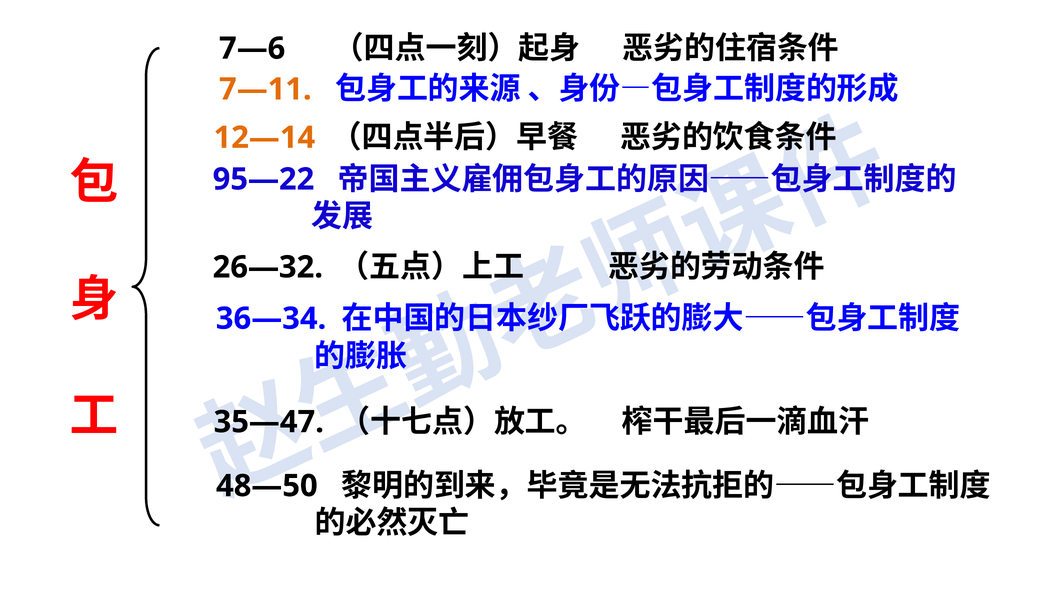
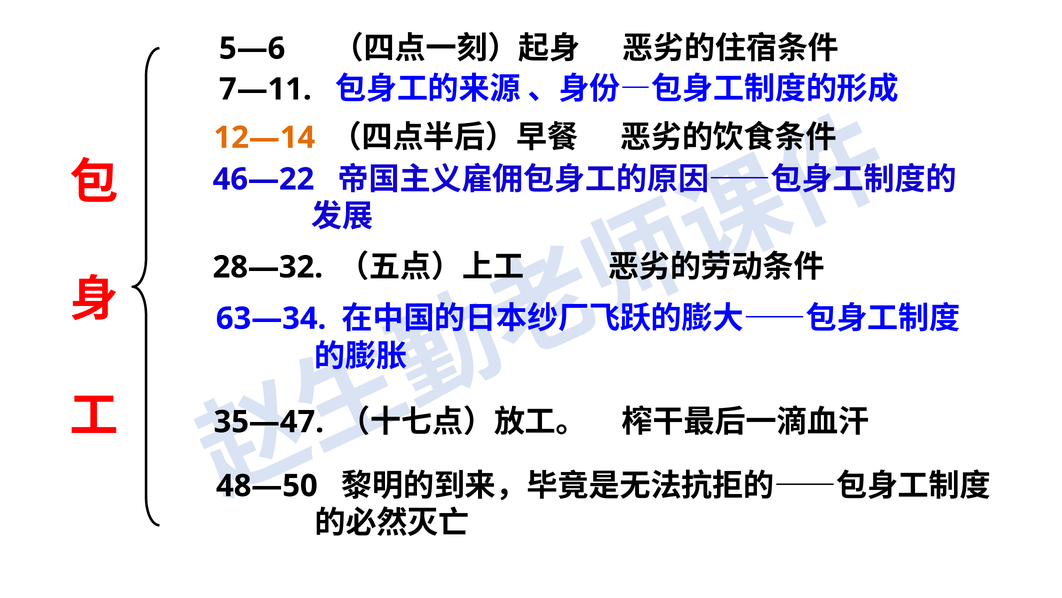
7—6: 7—6 -> 5—6 (252, 48)
7—11 colour: orange -> black (265, 89)
95—22: 95—22 -> 46—22 (263, 179)
26—32: 26—32 -> 28—32 (268, 267)
36—34: 36—34 -> 63—34 (271, 318)
